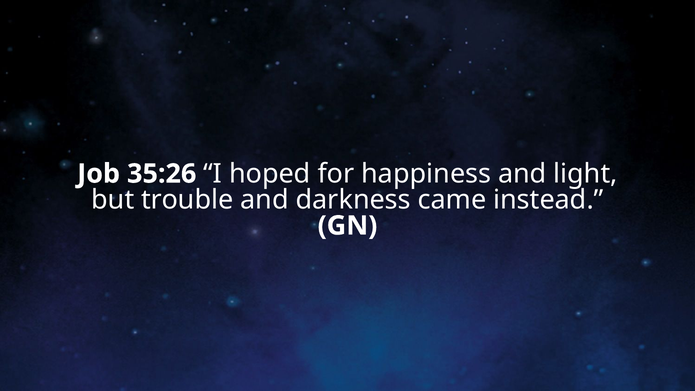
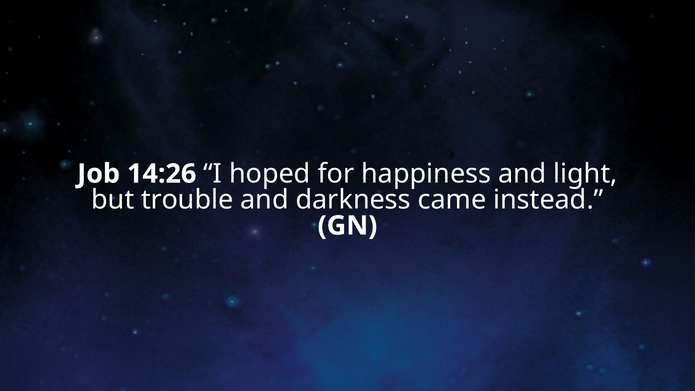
35:26: 35:26 -> 14:26 (162, 174)
